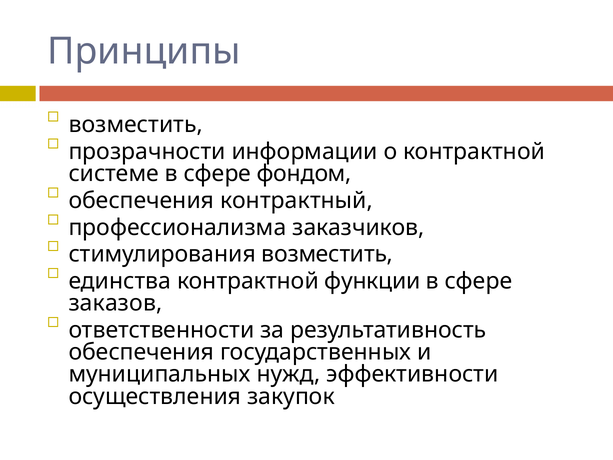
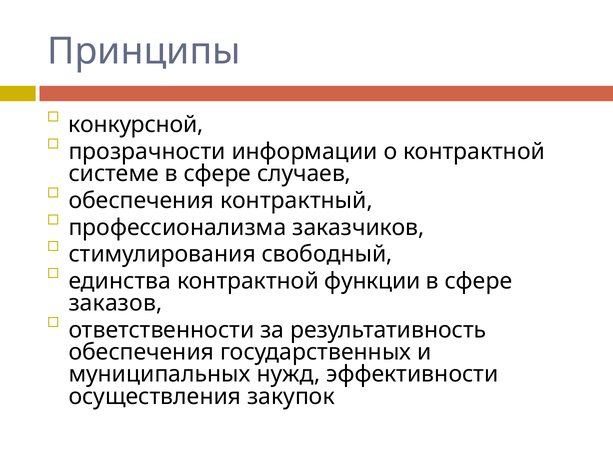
возместить: возместить -> конкурсной (136, 125)
фондом: фондом -> случаев (304, 174)
стимулирования возместить: возместить -> свободный (327, 254)
